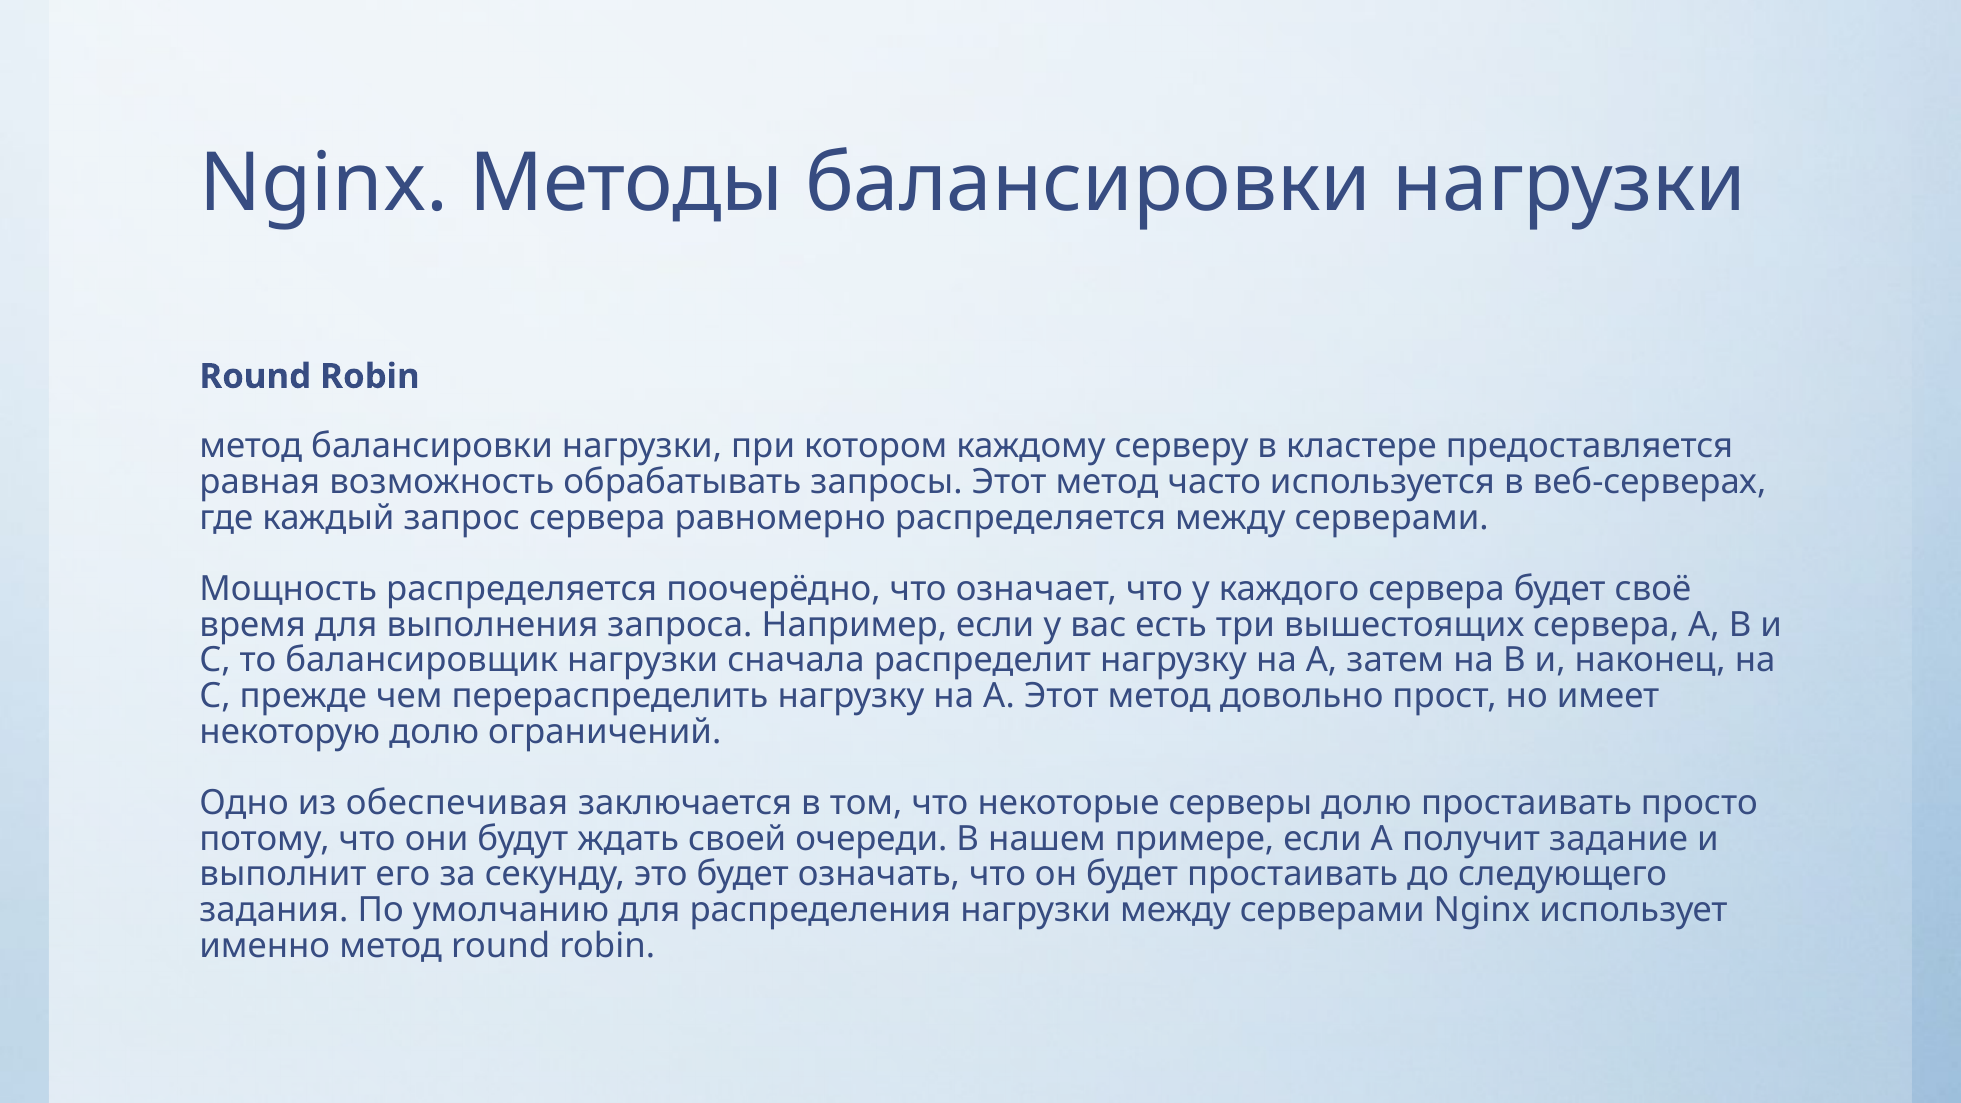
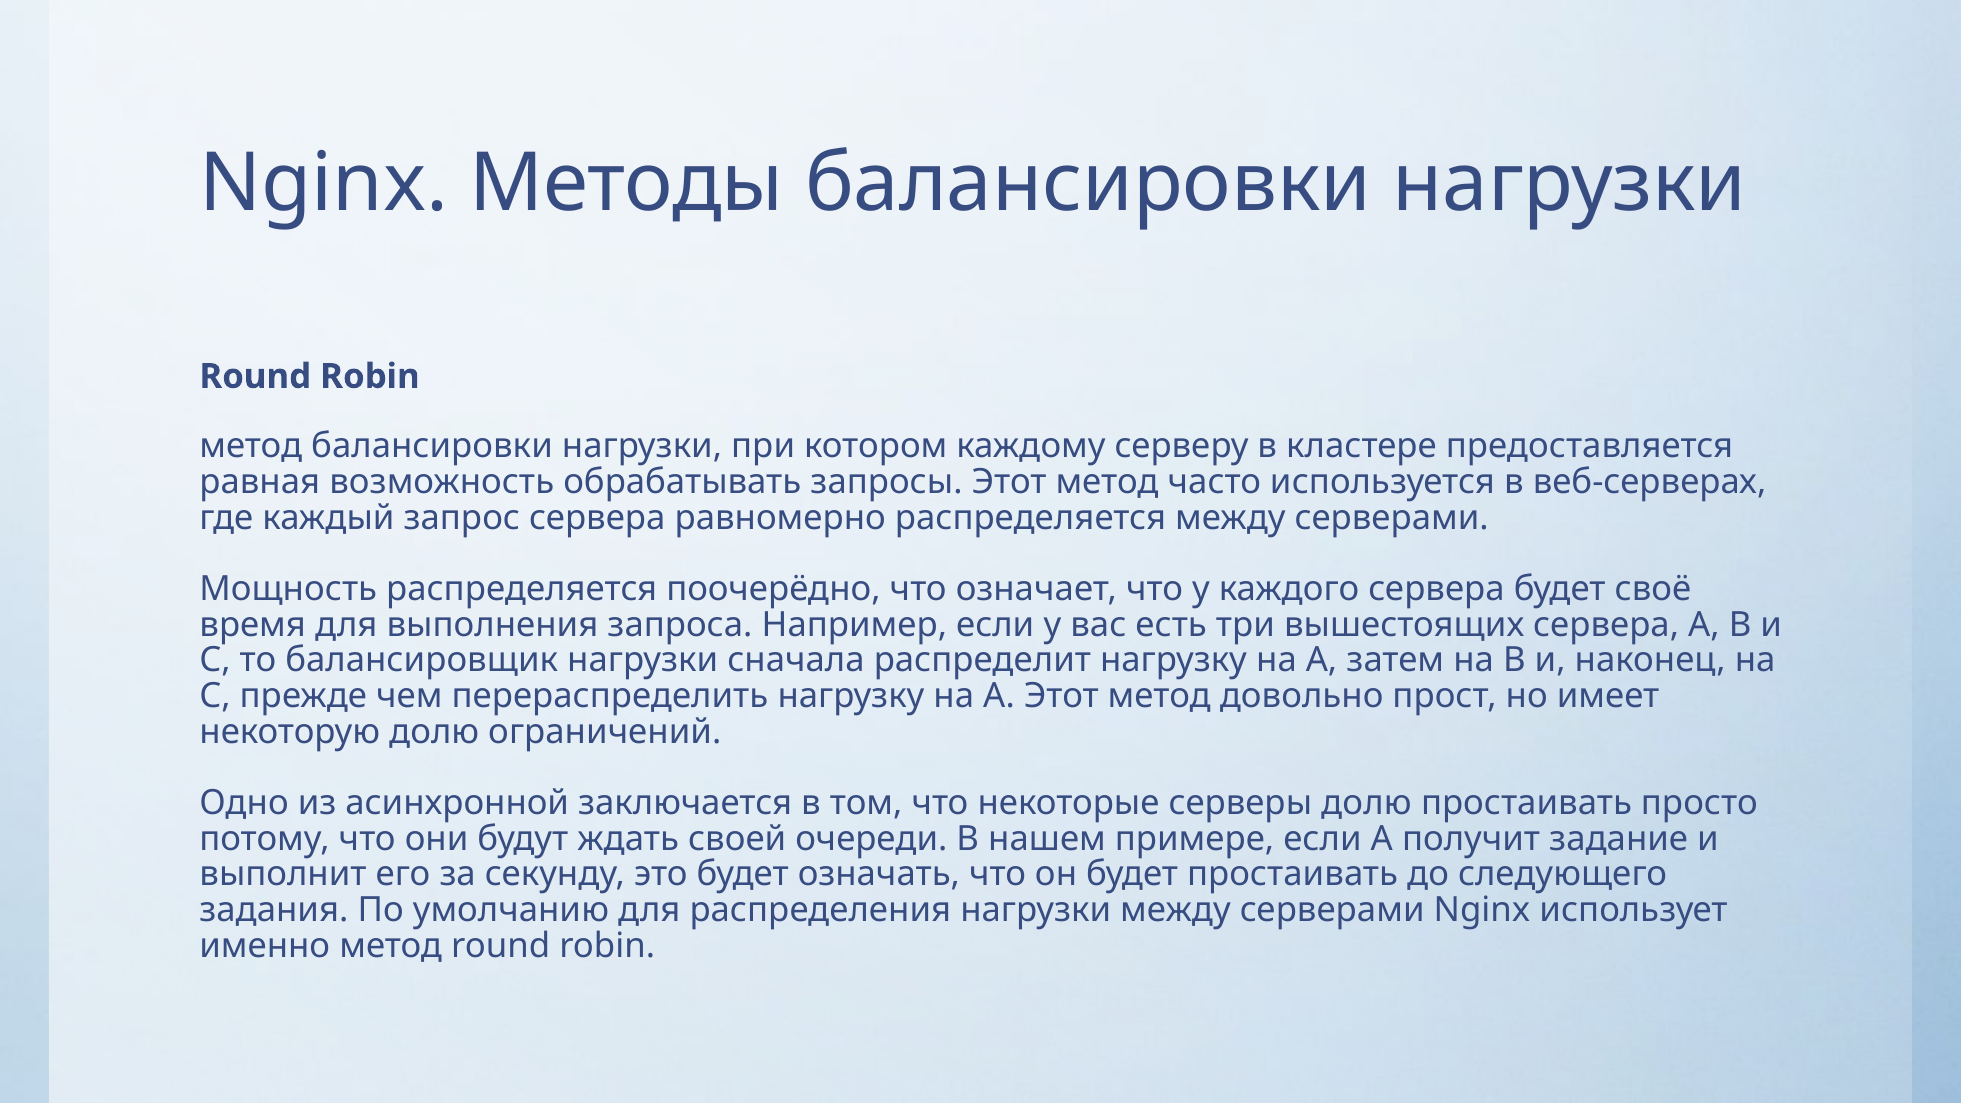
обеспечивая: обеспечивая -> асинхронной (457, 803)
